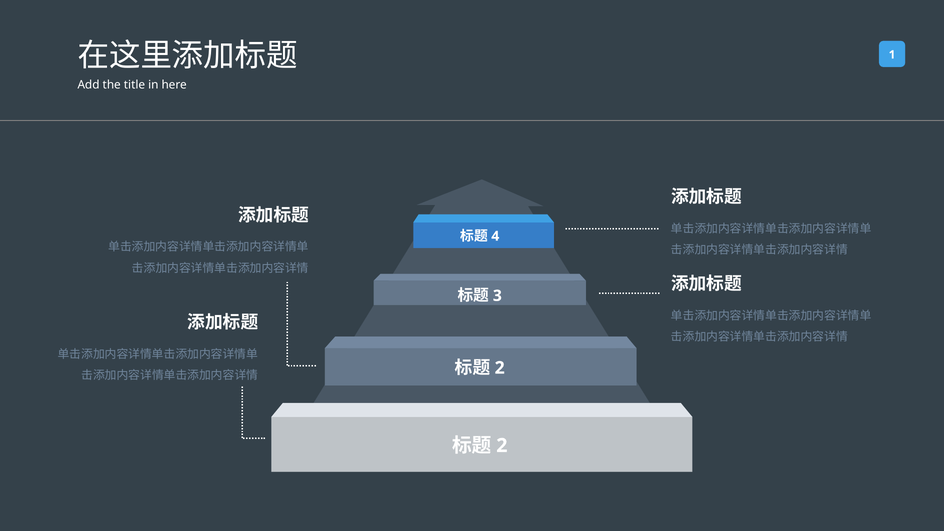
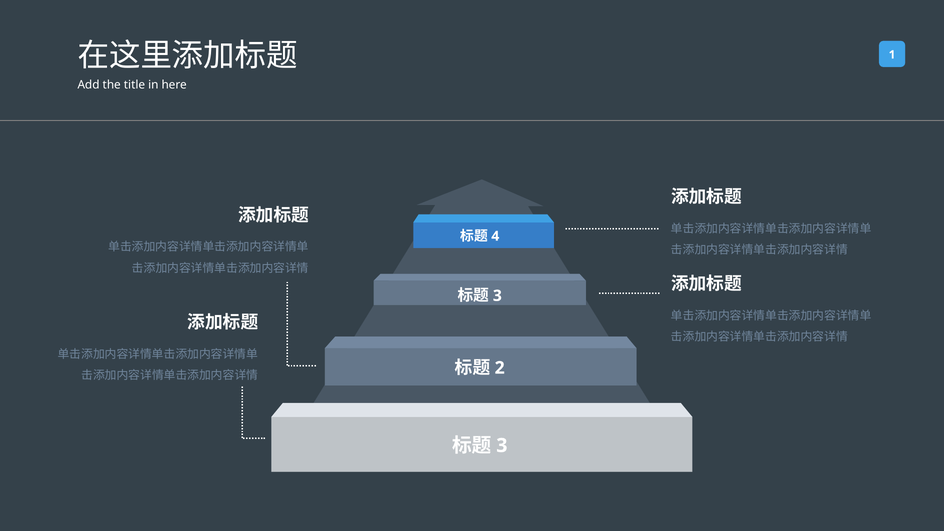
2: 2 -> 3 (502, 446)
